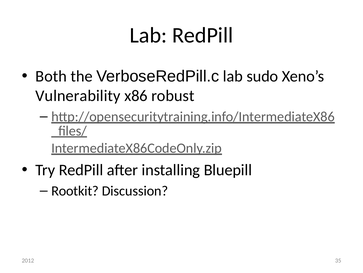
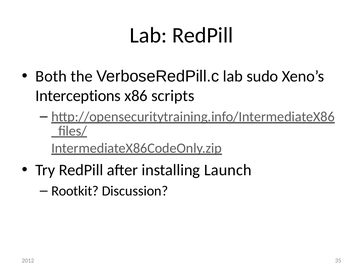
Vulnerability: Vulnerability -> Interceptions (78, 96)
robust: robust -> scripts (173, 96)
Bluepill: Bluepill -> Launch (228, 170)
